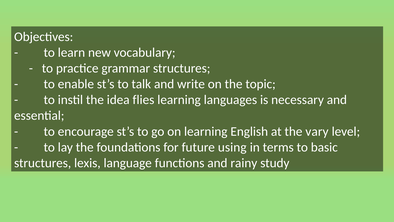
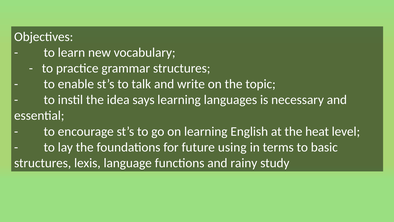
flies: flies -> says (144, 100)
vary: vary -> heat (317, 131)
